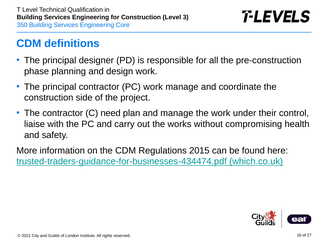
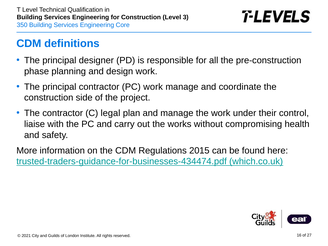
need: need -> legal (110, 113)
